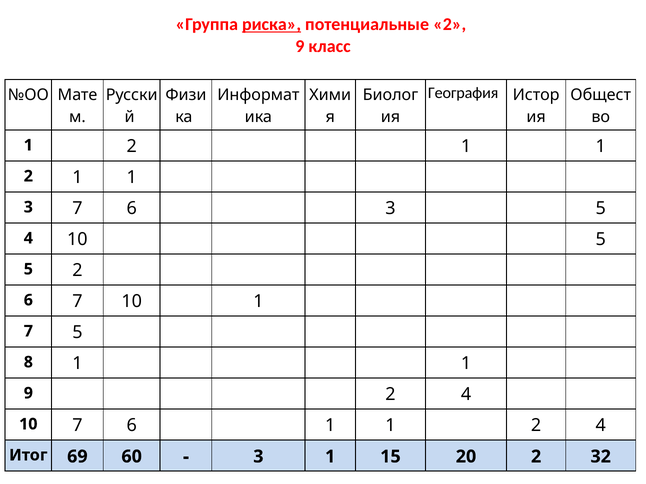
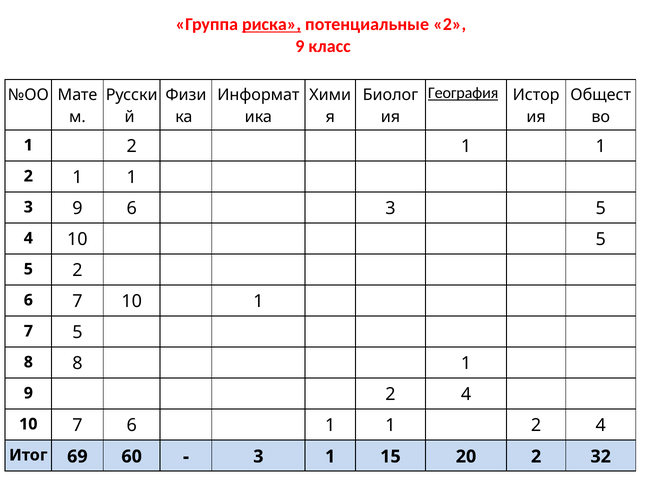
География underline: none -> present (463, 93)
3 7: 7 -> 9 (77, 209)
8 1: 1 -> 8 (77, 364)
